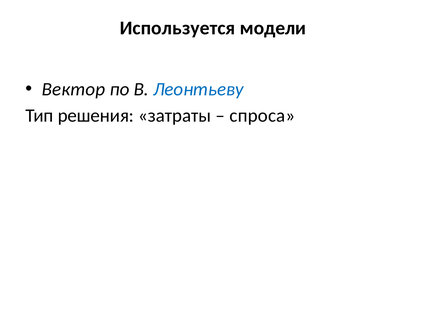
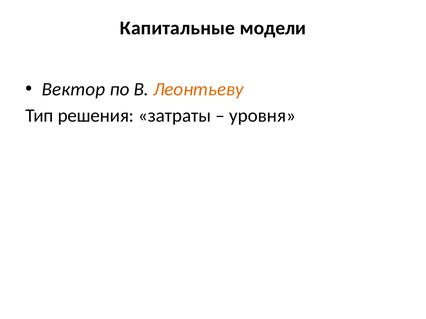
Используется: Используется -> Капитальные (177, 28)
Леонтьеву colour: blue -> orange (198, 89)
спроса: спроса -> уровня (262, 116)
